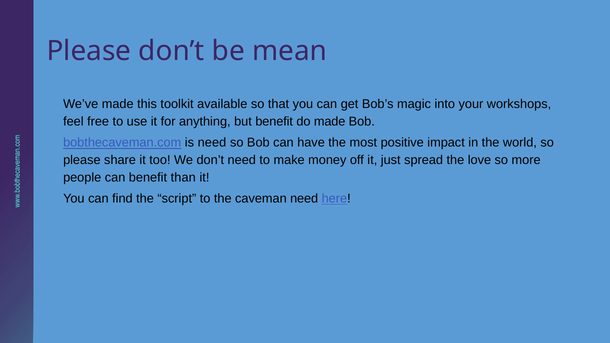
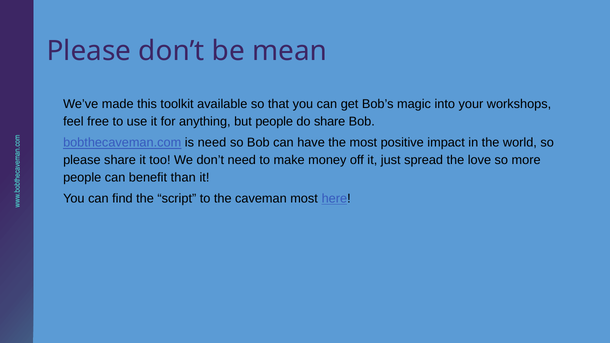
but benefit: benefit -> people (274, 122)
do made: made -> share (330, 122)
caveman need: need -> most (304, 199)
